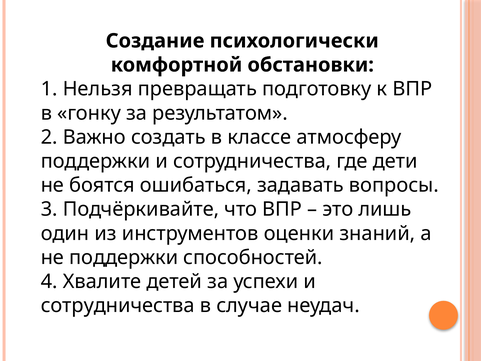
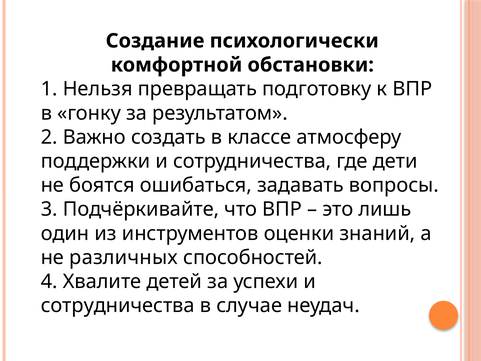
не поддержки: поддержки -> различных (124, 257)
